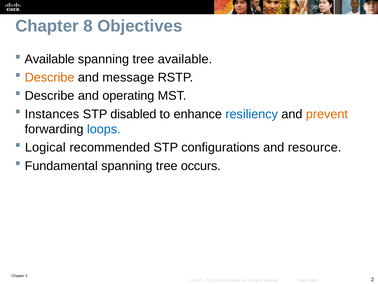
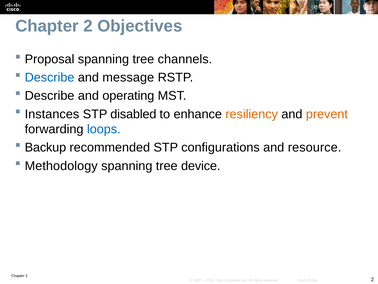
Chapter 8: 8 -> 2 (88, 26)
Available: Available -> Proposal (50, 59)
tree available: available -> channels (185, 59)
Describe colour: orange -> blue (50, 77)
resiliency colour: blue -> orange (252, 114)
Logical: Logical -> Backup (45, 147)
Fundamental: Fundamental -> Methodology (61, 166)
occurs: occurs -> device (201, 166)
